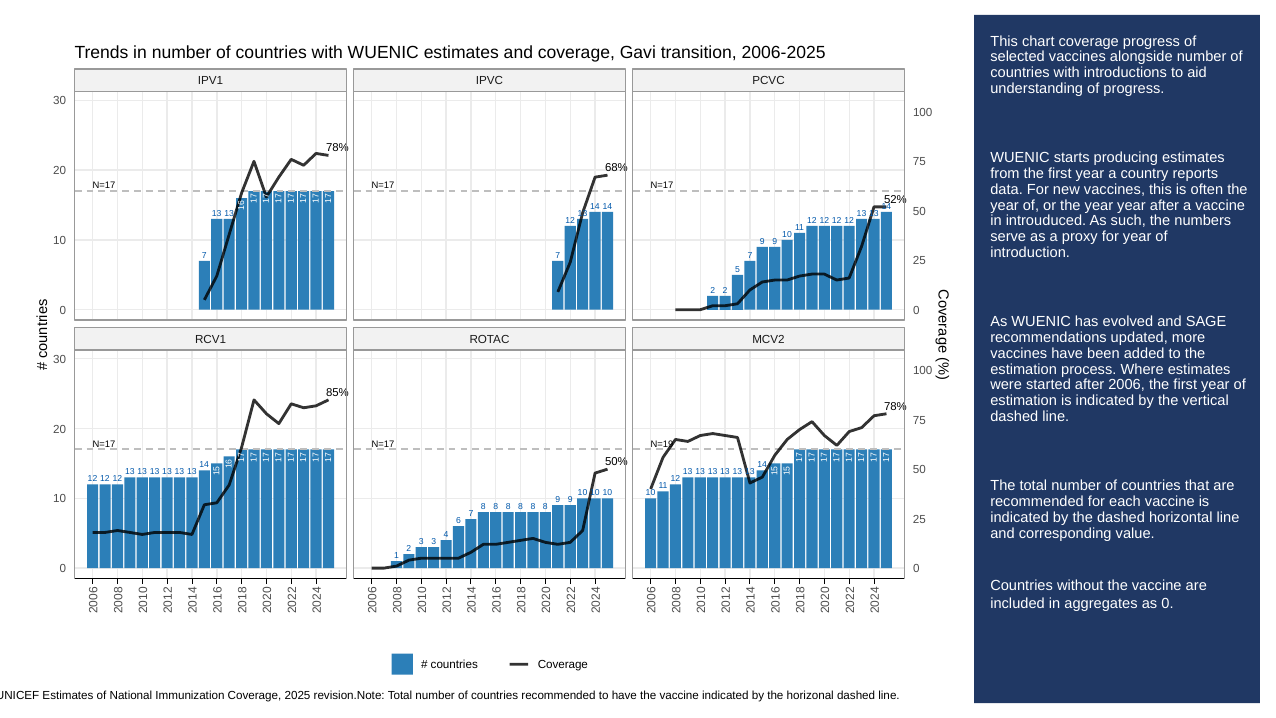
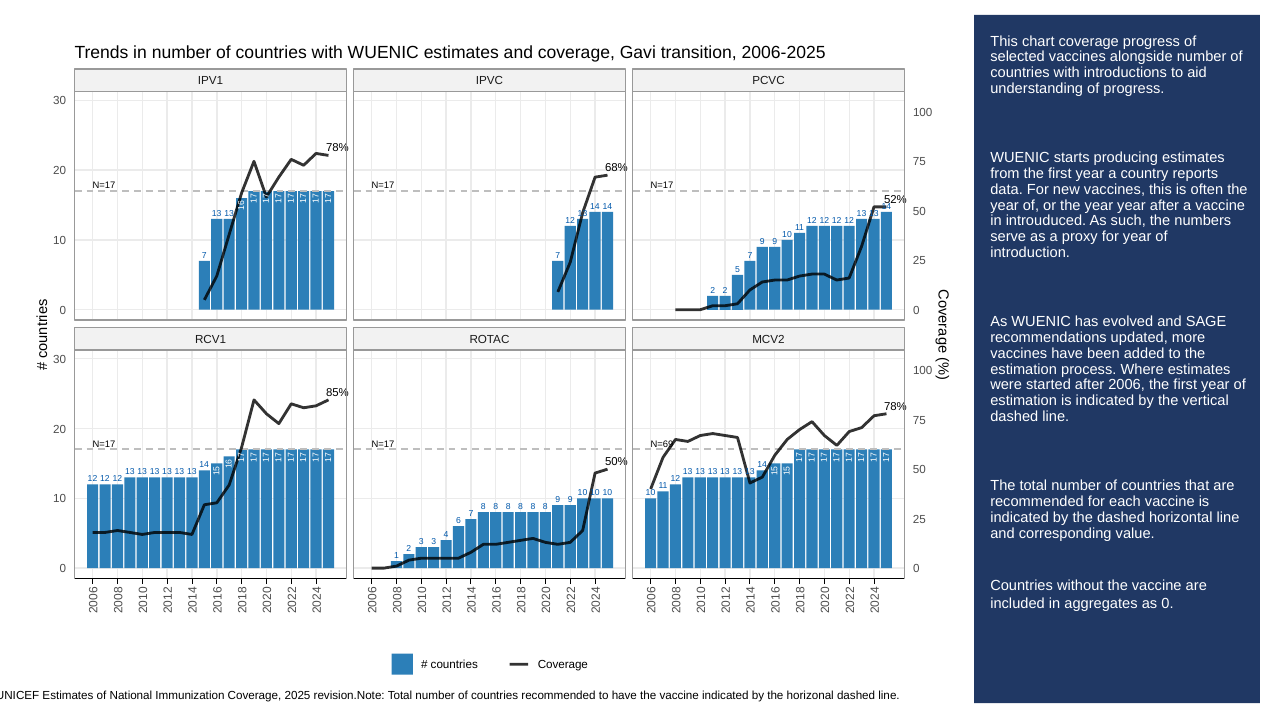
N=19: N=19 -> N=69 (662, 444)
